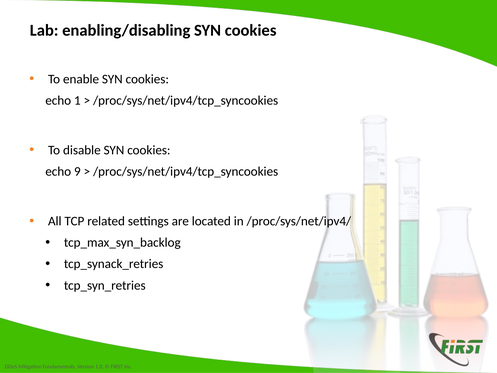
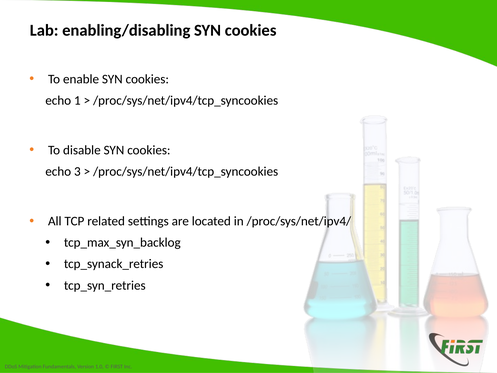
9: 9 -> 3 (77, 171)
